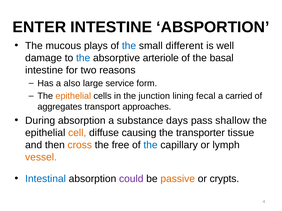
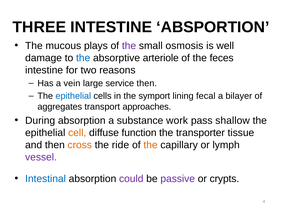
ENTER: ENTER -> THREE (39, 27)
the colour: blue -> purple (129, 46)
different: different -> osmosis (184, 46)
basal: basal -> feces (222, 58)
also: also -> vein (72, 84)
service form: form -> then (147, 84)
epithelial colour: orange -> blue (73, 96)
junction: junction -> symport (154, 96)
carried: carried -> bilayer (239, 96)
days: days -> work (177, 121)
causing: causing -> function (139, 133)
free: free -> ride (120, 145)
the colour: blue -> orange (151, 145)
vessel colour: orange -> purple (41, 157)
passive colour: orange -> purple (178, 179)
